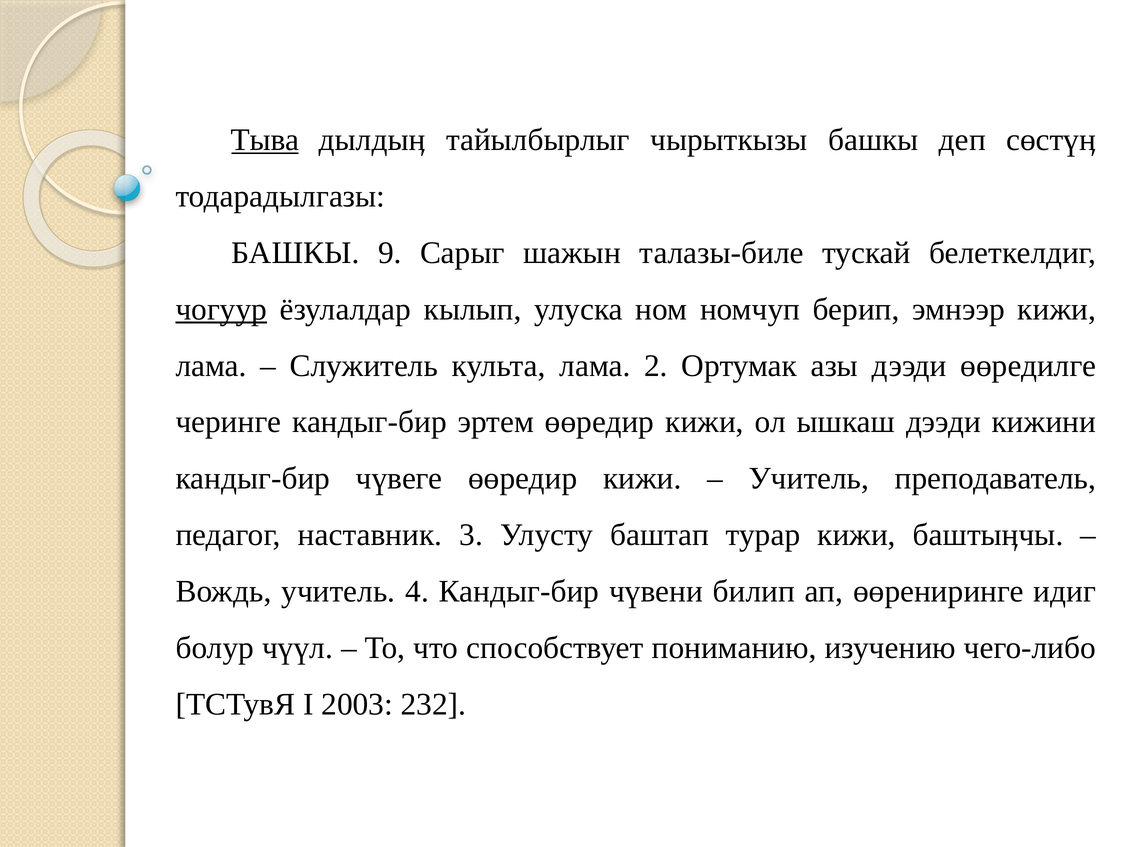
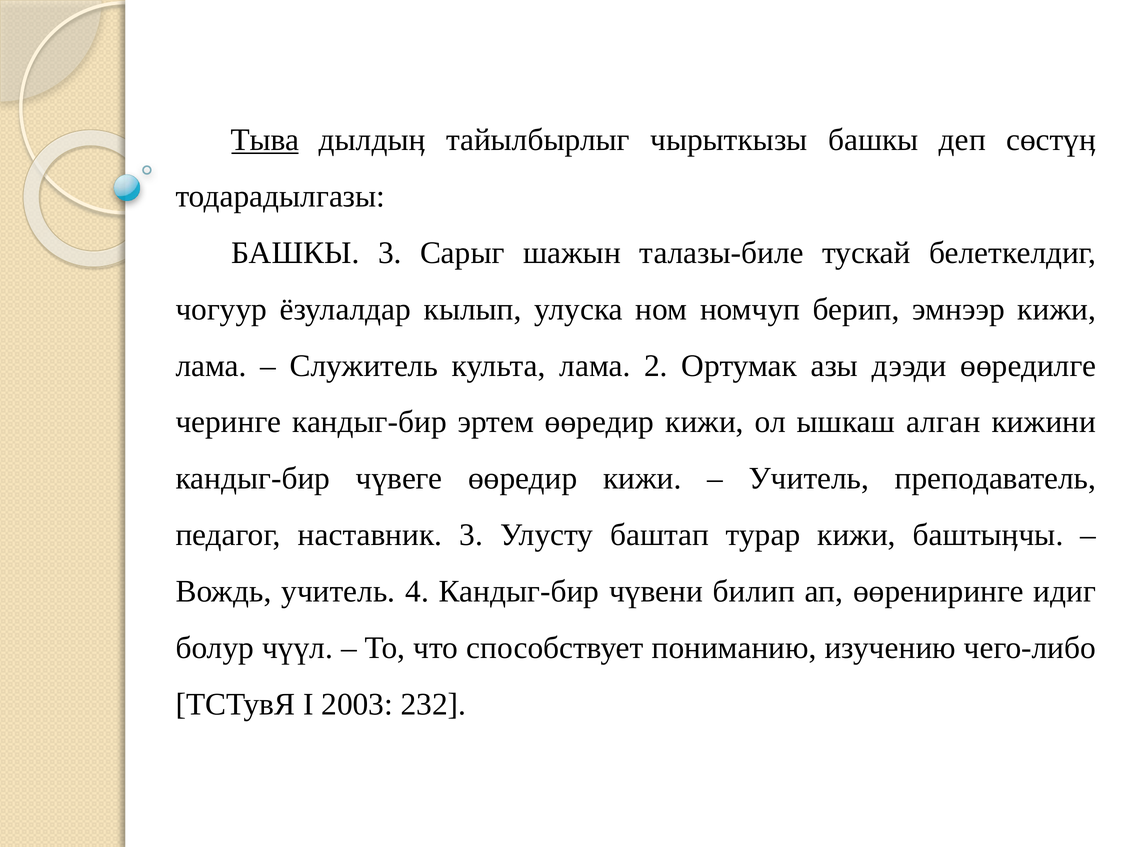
БАШКЫ 9: 9 -> 3 (390, 253)
чогуур underline: present -> none (221, 309)
ышкаш дээди: дээди -> алган (943, 422)
